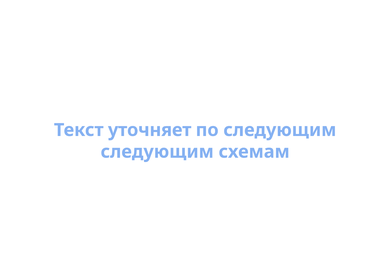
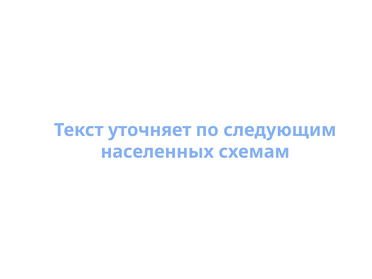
следующим: следующим -> населенных (157, 152)
